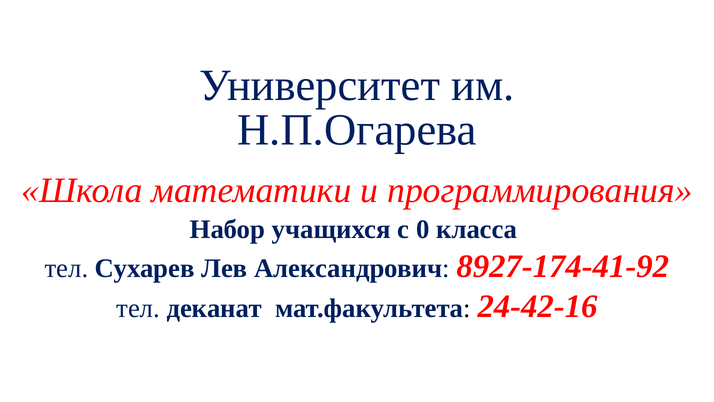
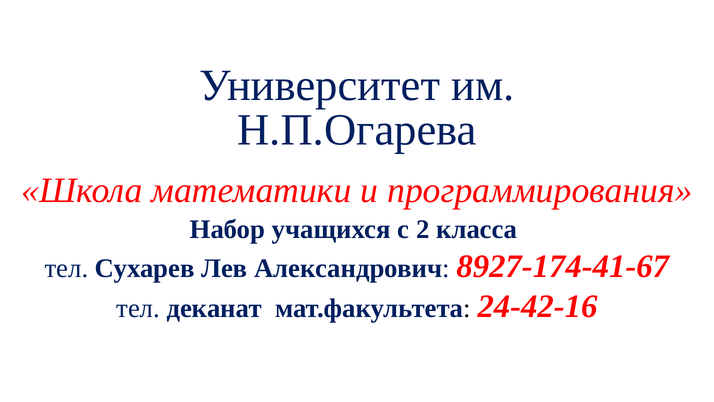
0: 0 -> 2 (423, 229)
8927-174-41-92: 8927-174-41-92 -> 8927-174-41-67 (563, 266)
